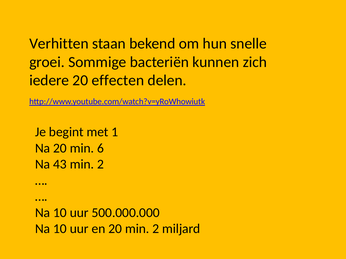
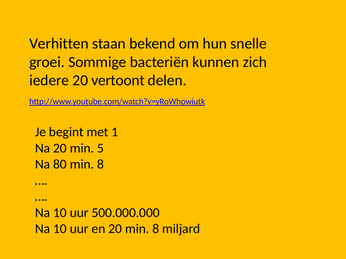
effecten: effecten -> vertoont (118, 81)
6: 6 -> 5 (100, 148)
43: 43 -> 80 (60, 165)
2: 2 -> 8 (100, 165)
20 min 2: 2 -> 8 (156, 229)
